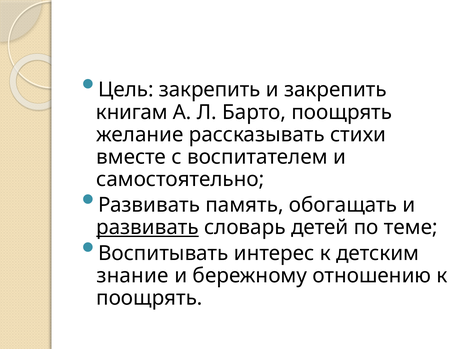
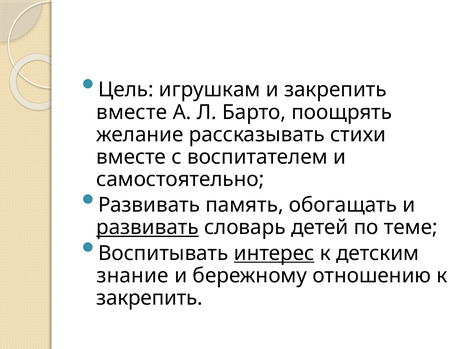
Цель закрепить: закрепить -> игрушкам (210, 90)
книгам: книгам -> вместе (132, 112)
интерес underline: none -> present (274, 253)
поощрять: поощрять -> закрепить (149, 298)
